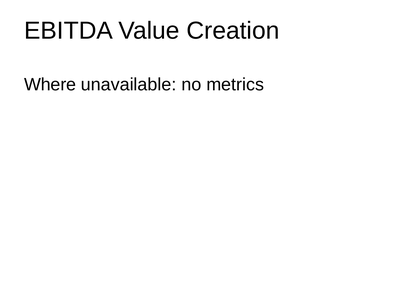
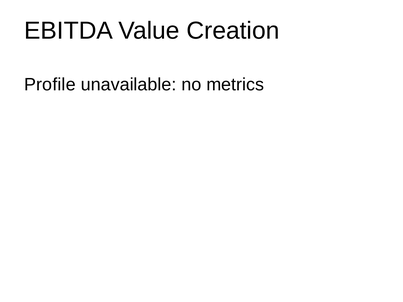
Where: Where -> Profile (50, 85)
